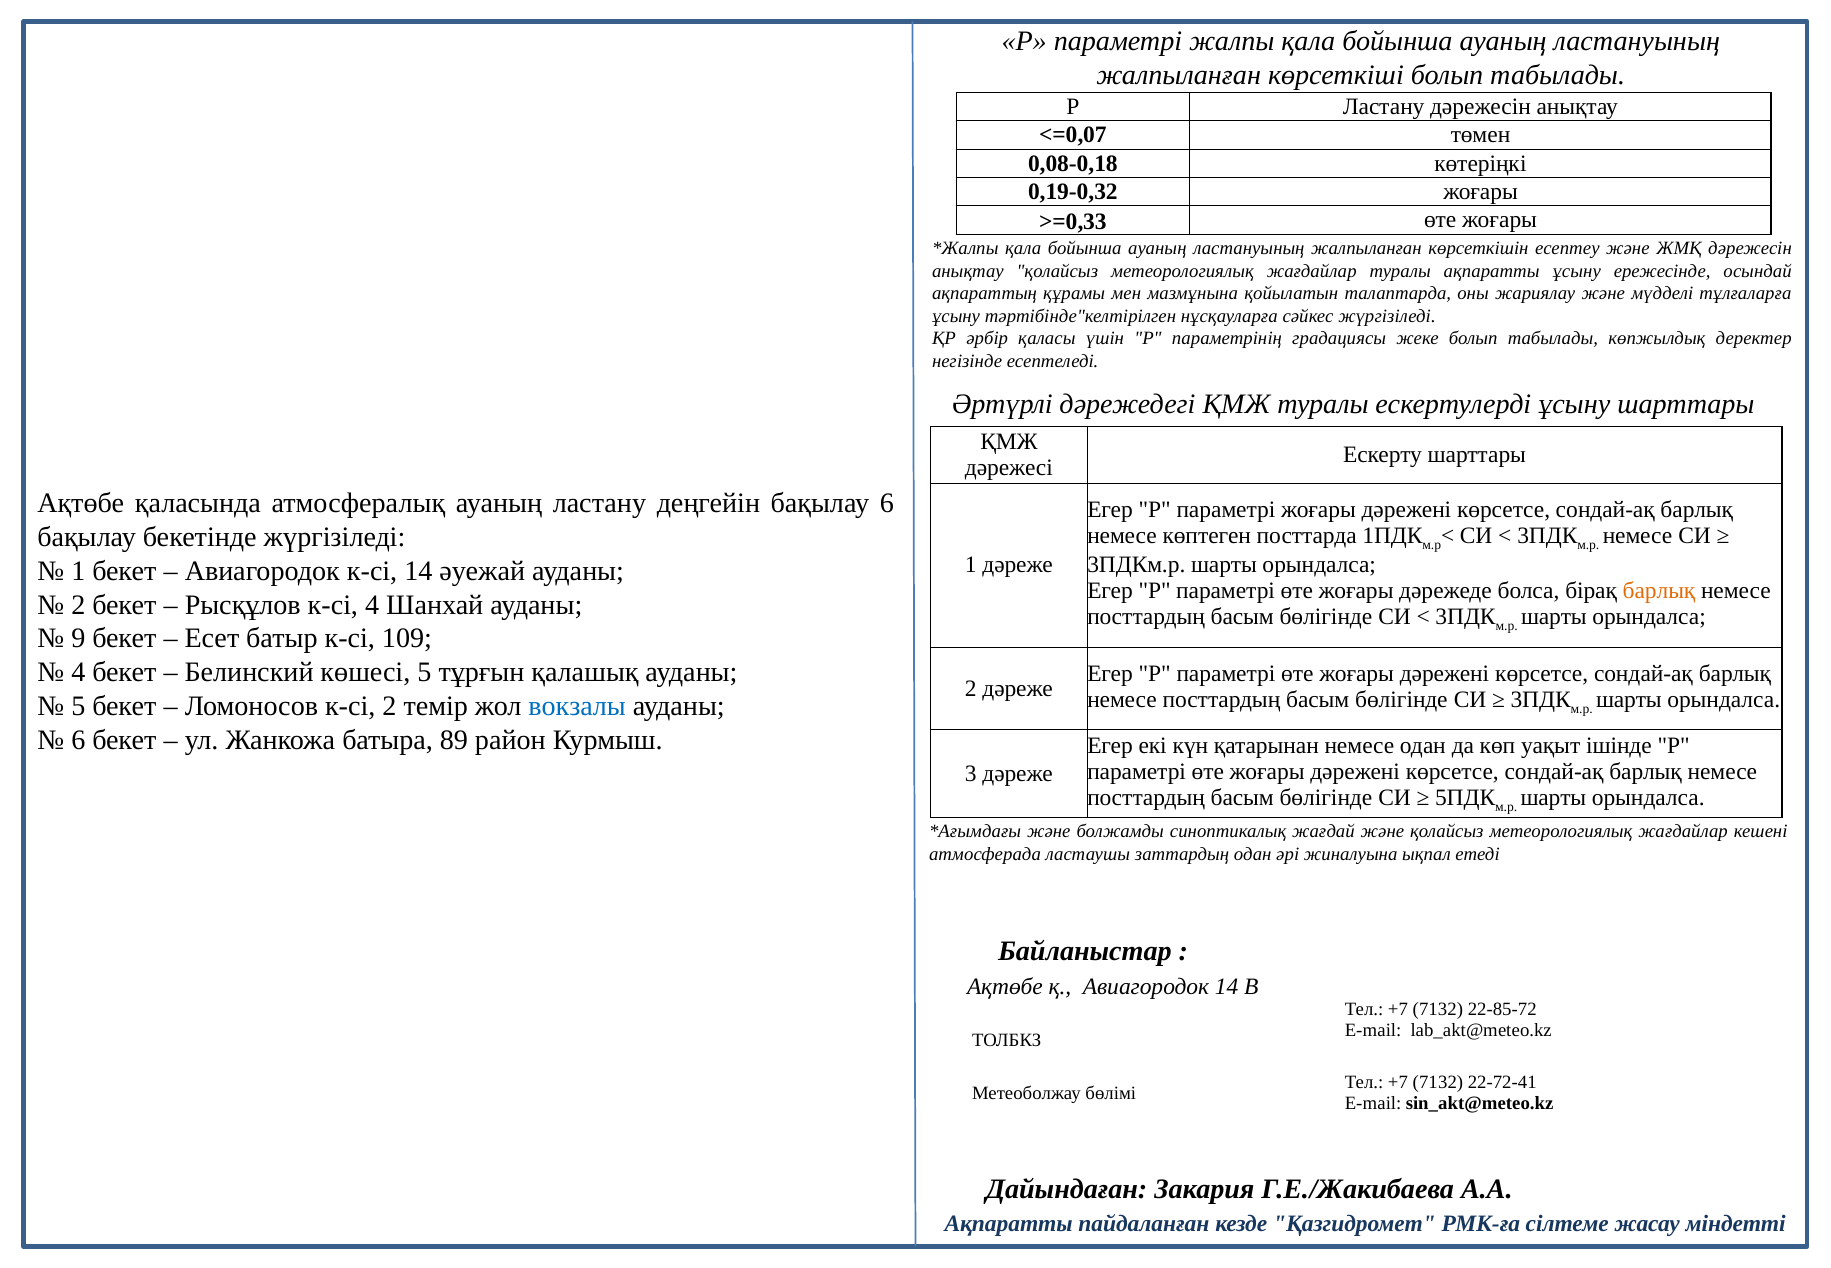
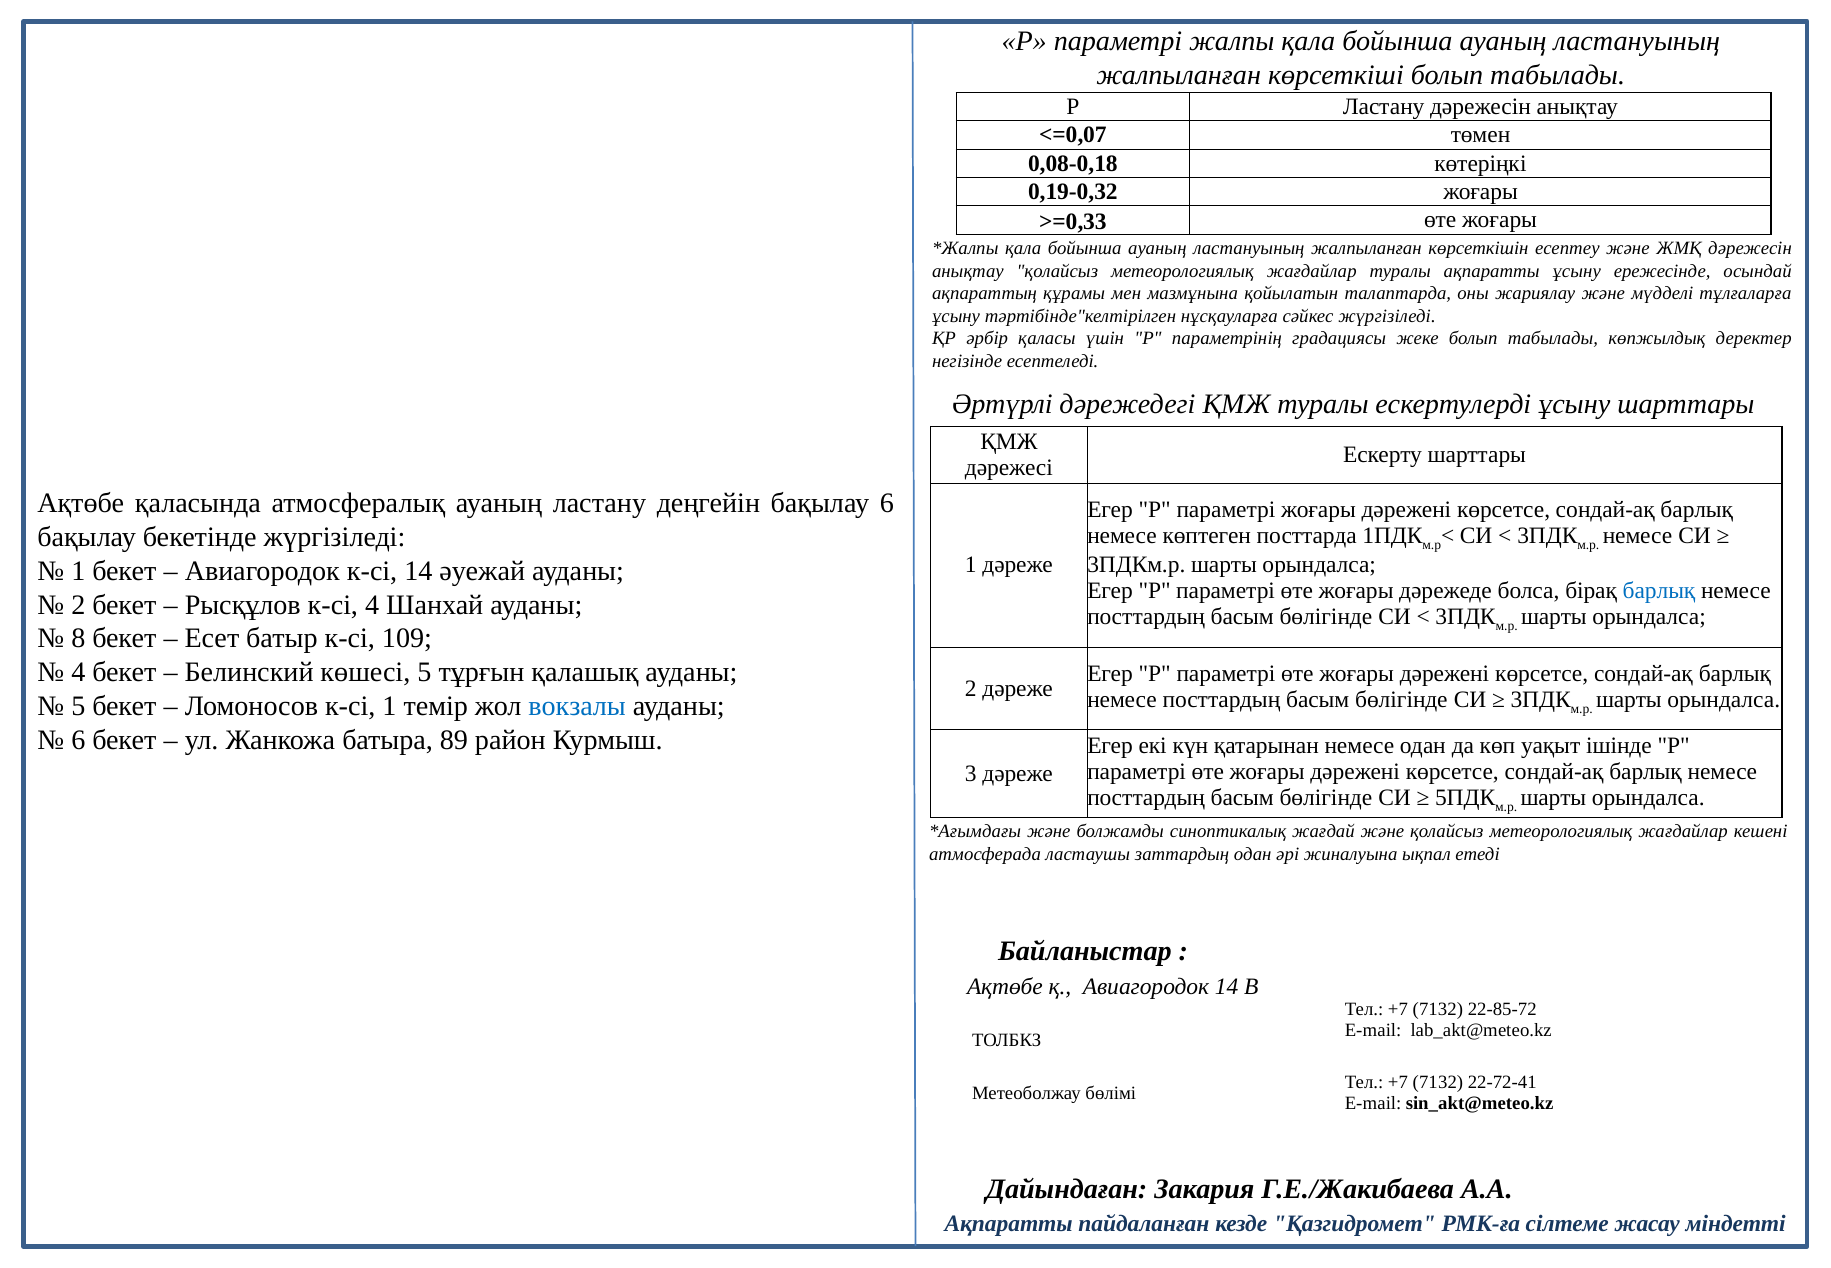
барлық colour: orange -> blue (1659, 591)
9: 9 -> 8 (78, 638)
к-сі 2: 2 -> 1 (390, 706)
